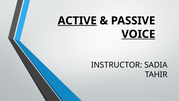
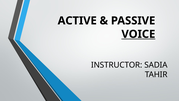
ACTIVE underline: present -> none (77, 21)
